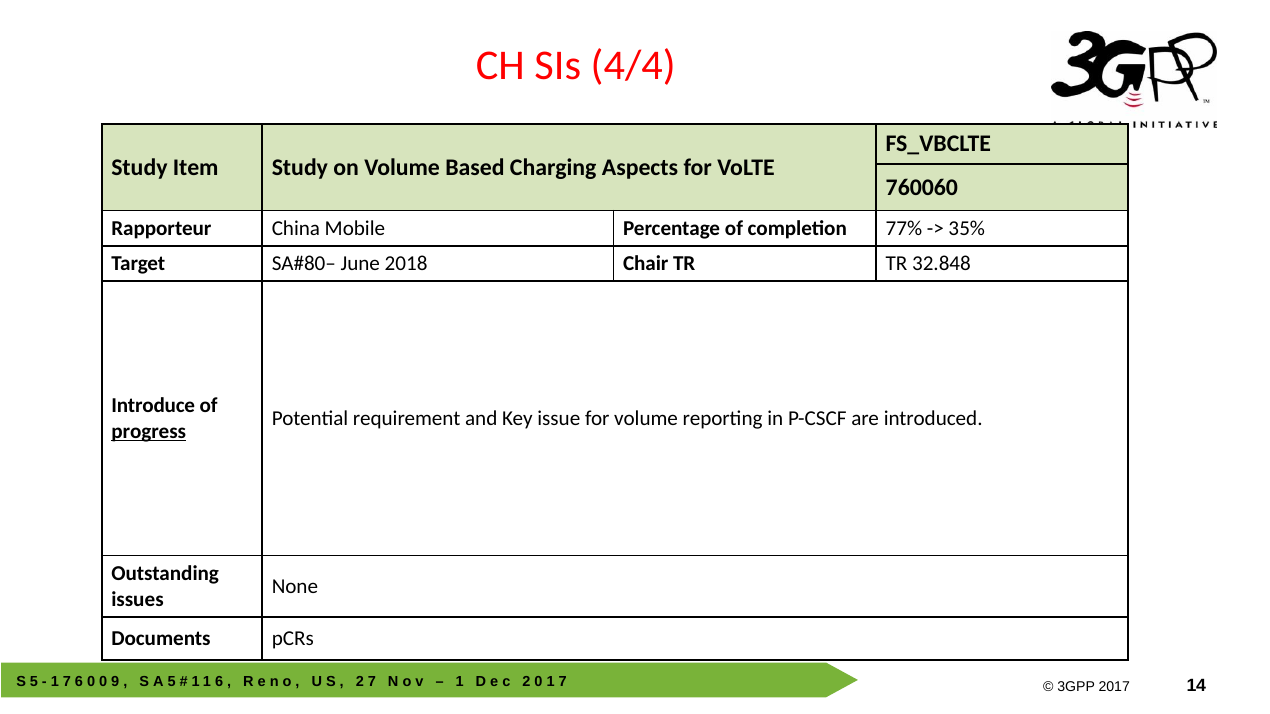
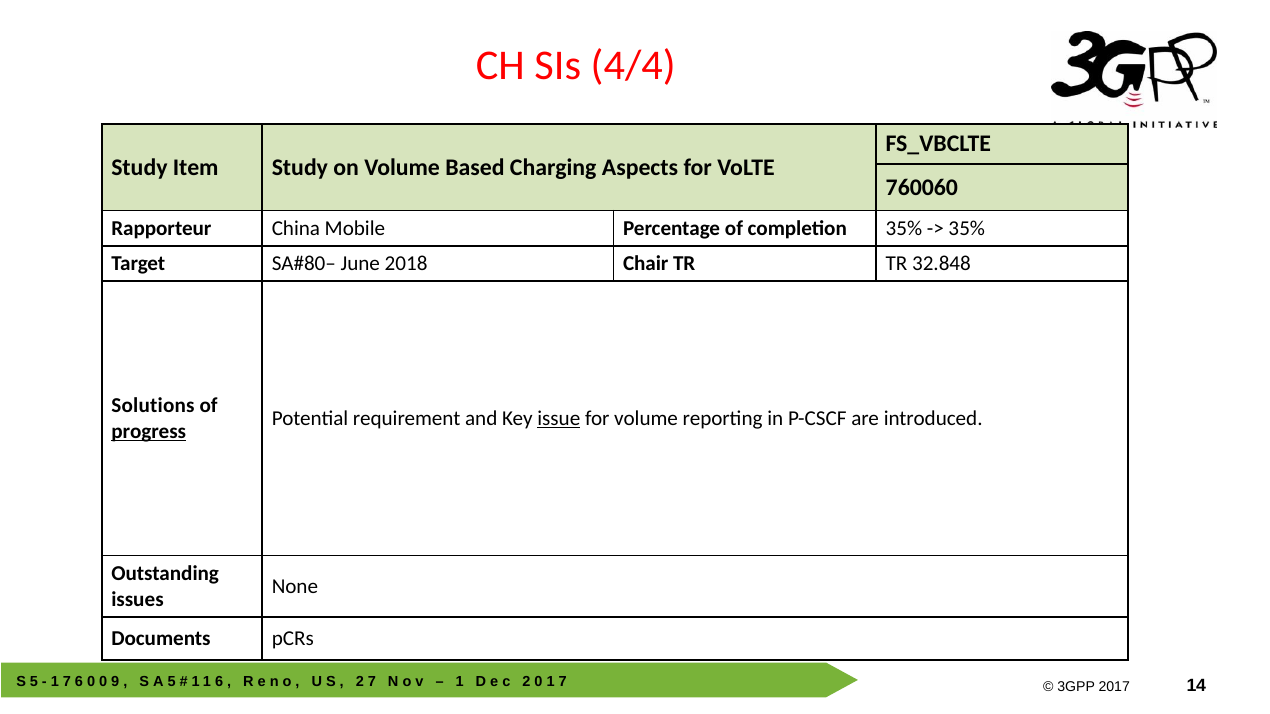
completion 77%: 77% -> 35% (904, 228)
Introduce: Introduce -> Solutions (153, 406)
issue underline: none -> present (559, 419)
